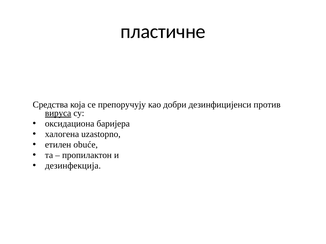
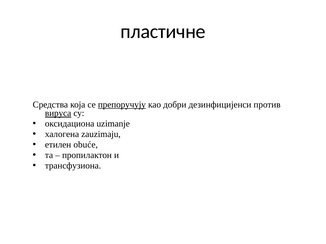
препоручују underline: none -> present (122, 105)
баријера: баријера -> uzimanje (113, 124)
uzastopno: uzastopno -> zauzimaju (101, 134)
дезинфекција: дезинфекција -> трансфузиона (73, 166)
